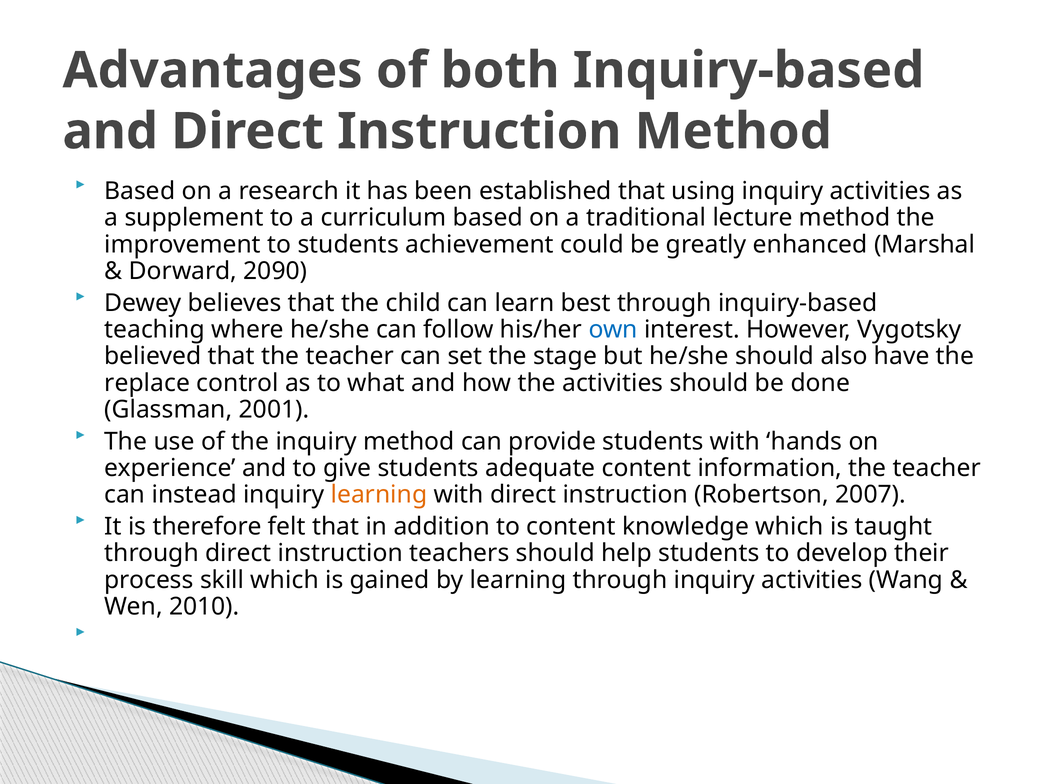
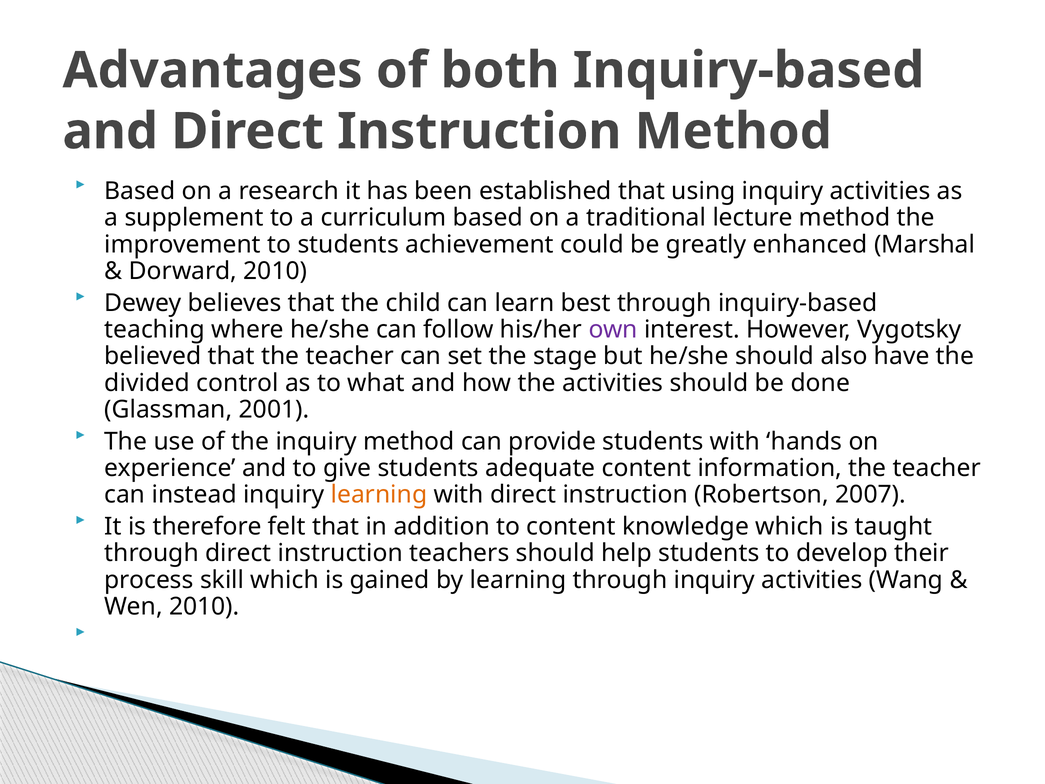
Dorward 2090: 2090 -> 2010 (275, 271)
own colour: blue -> purple (613, 329)
replace: replace -> divided (147, 383)
